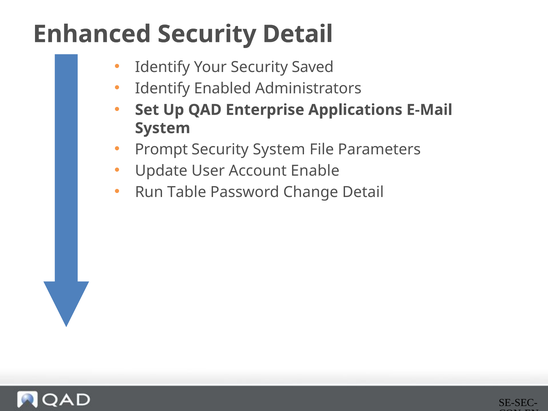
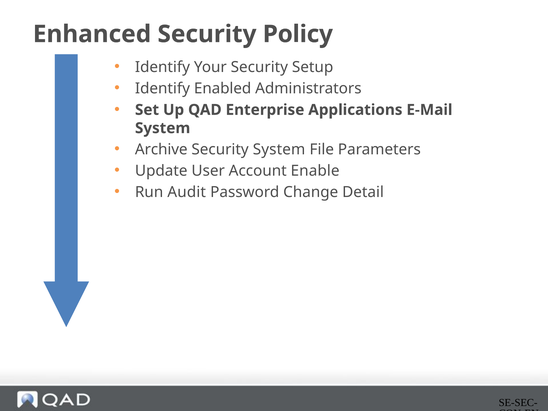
Security Detail: Detail -> Policy (298, 34)
Saved: Saved -> Setup (313, 67)
Prompt: Prompt -> Archive (161, 149)
Table: Table -> Audit (187, 192)
